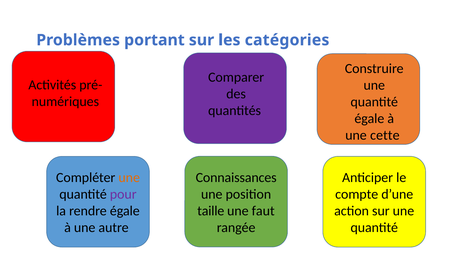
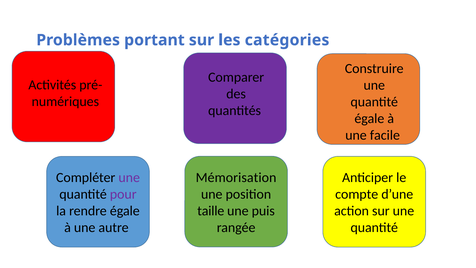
cette: cette -> facile (385, 135)
Connaissances: Connaissances -> Mémorisation (236, 177)
une colour: orange -> purple (129, 177)
faut: faut -> puis (263, 211)
